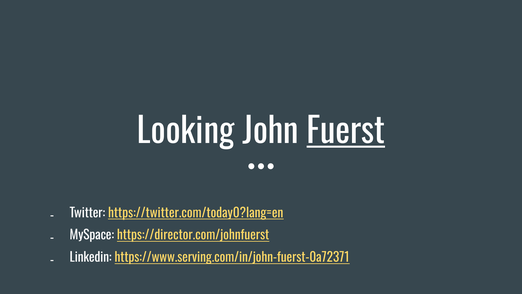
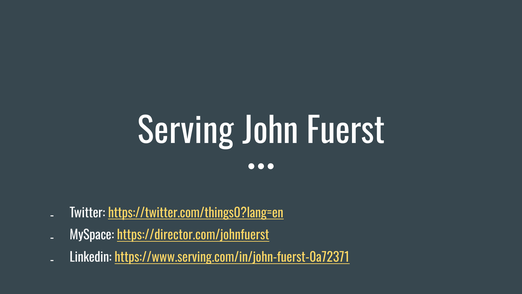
Looking: Looking -> Serving (186, 132)
Fuerst underline: present -> none (346, 132)
https://twitter.com/today0?lang=en: https://twitter.com/today0?lang=en -> https://twitter.com/things0?lang=en (196, 213)
